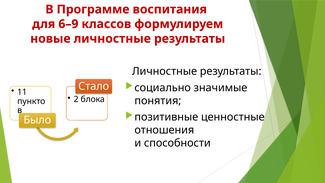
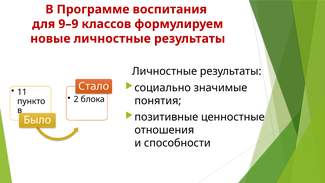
6–9: 6–9 -> 9–9 (68, 24)
